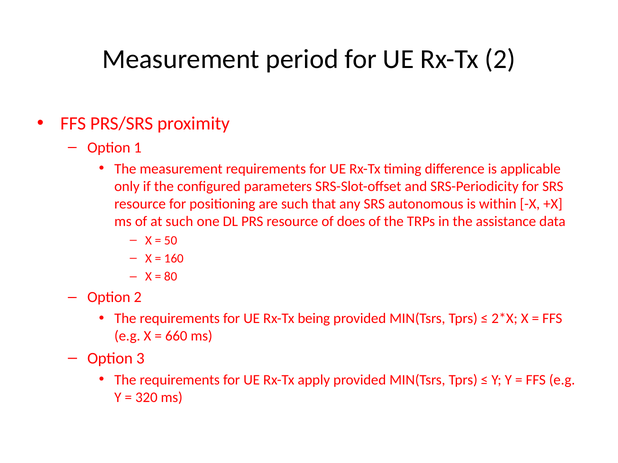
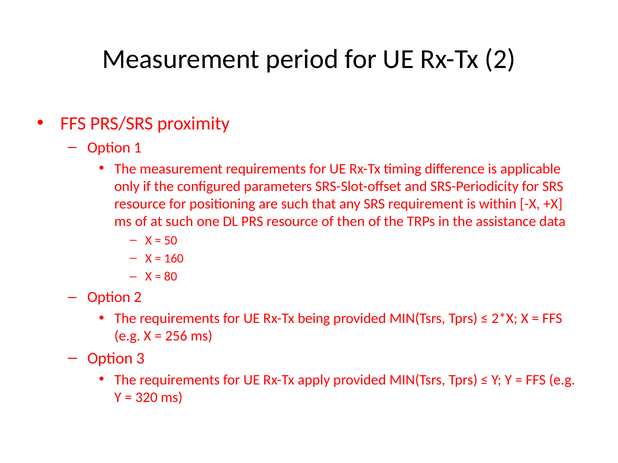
autonomous: autonomous -> requirement (426, 204)
does: does -> then (351, 221)
660: 660 -> 256 (176, 336)
